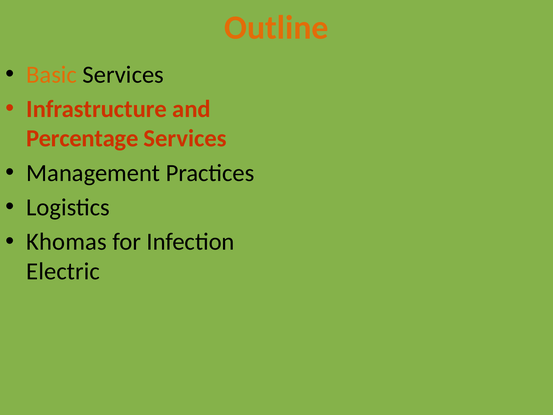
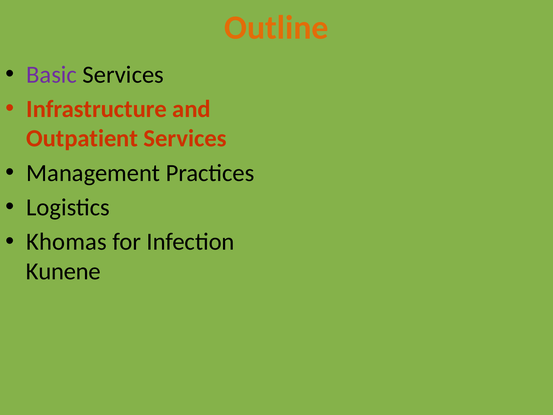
Basic colour: orange -> purple (52, 75)
Percentage: Percentage -> Outpatient (82, 138)
Electric: Electric -> Kunene (63, 271)
